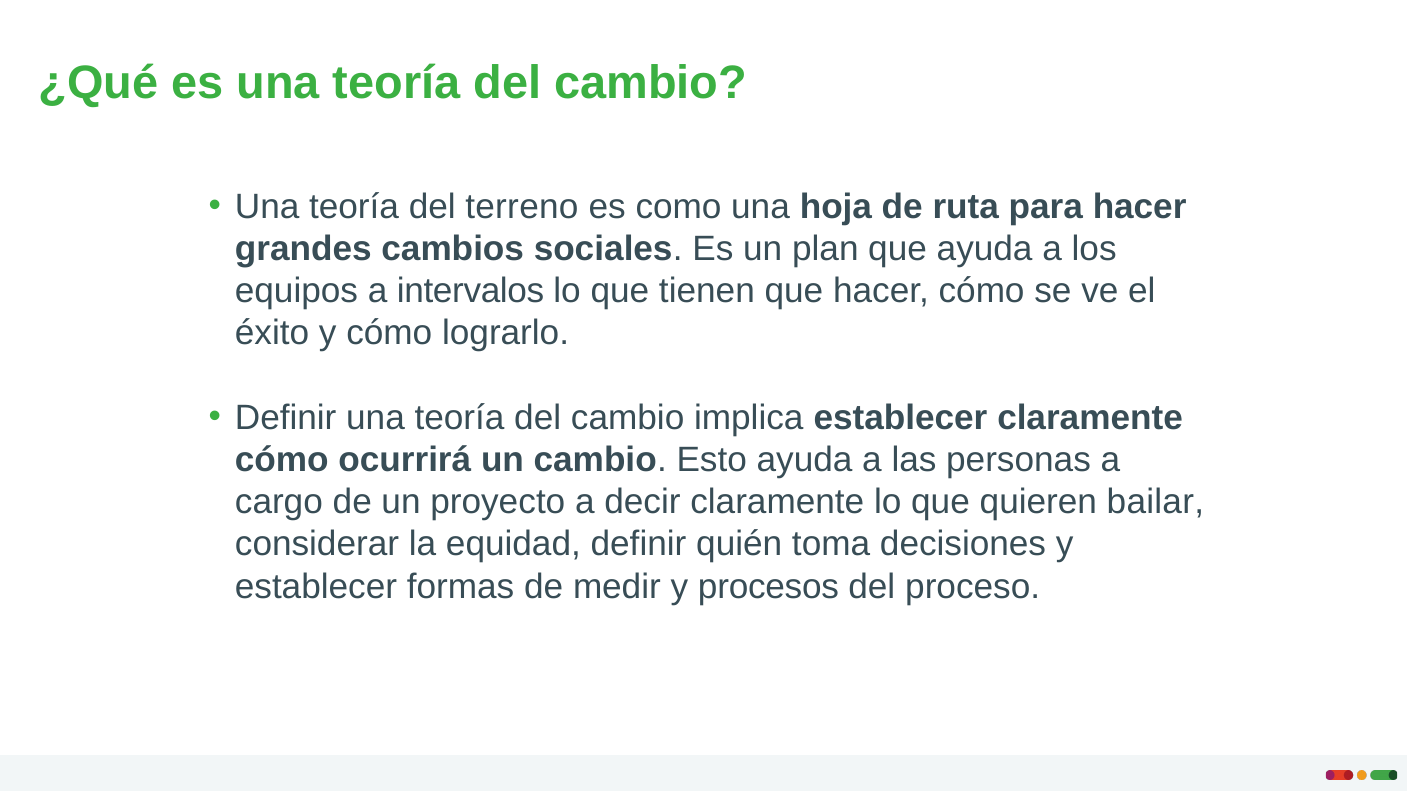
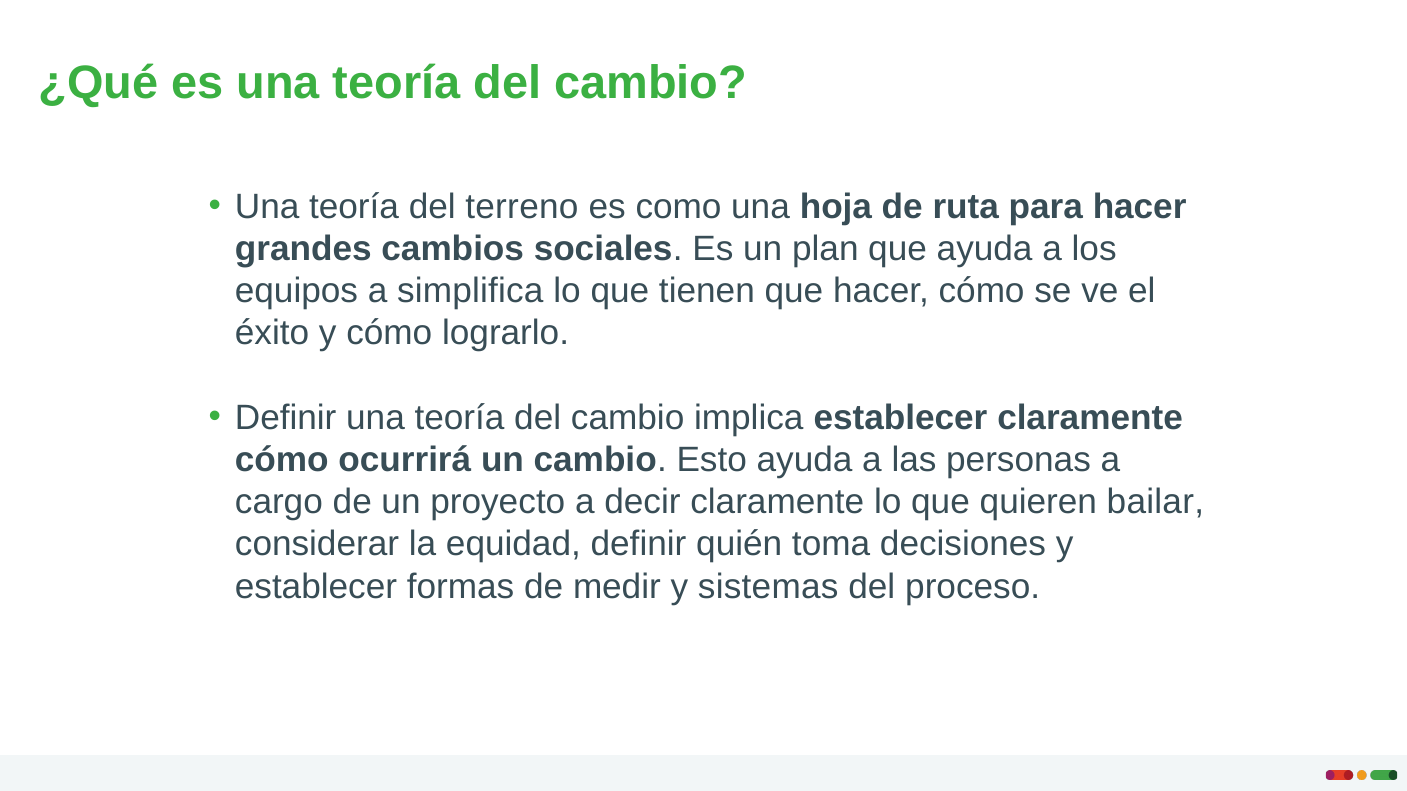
intervalos: intervalos -> simplifica (470, 291)
procesos: procesos -> sistemas (768, 587)
